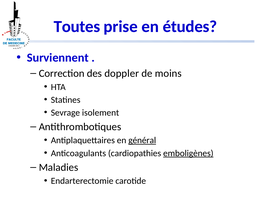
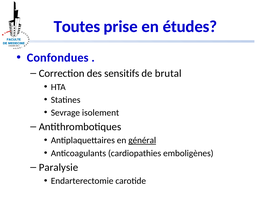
Surviennent: Surviennent -> Confondues (58, 58)
doppler: doppler -> sensitifs (122, 73)
moins: moins -> brutal (168, 73)
emboligènes underline: present -> none (188, 153)
Maladies: Maladies -> Paralysie (59, 168)
